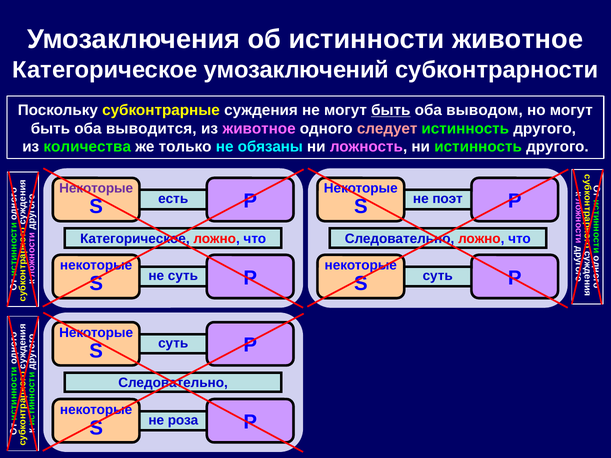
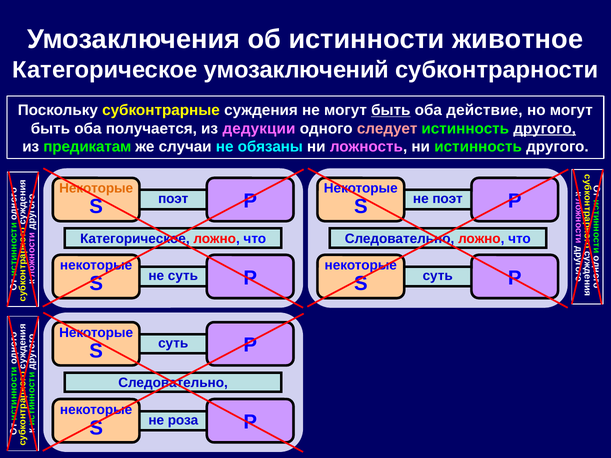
выводом: выводом -> действие (484, 110)
выводится: выводится -> получается (151, 129)
из животное: животное -> дедукции (259, 129)
другого underline: none -> present (545, 129)
количества: количества -> предикатам (87, 147)
только: только -> случаи (185, 147)
Некоторые colour: purple -> orange (96, 189)
есть: есть -> поэт (173, 199)
